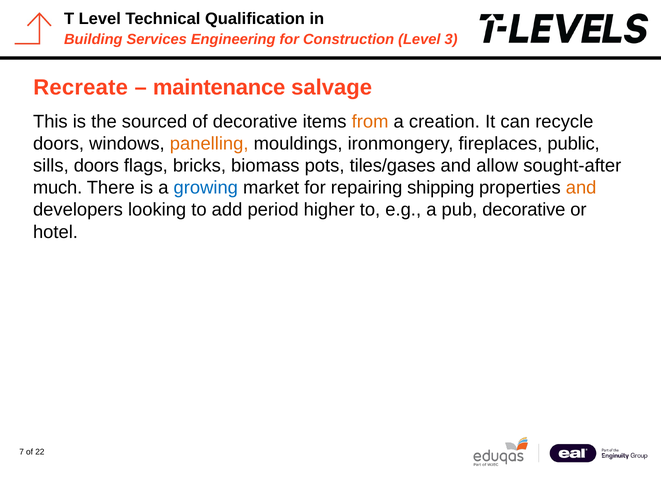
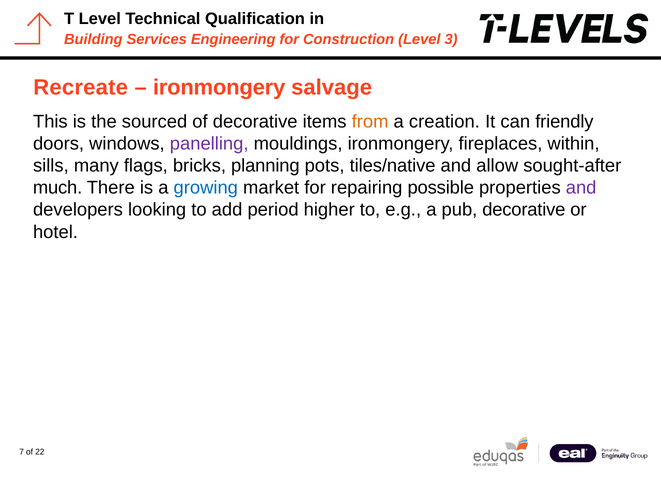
maintenance: maintenance -> ironmongery (219, 88)
recycle: recycle -> friendly (564, 122)
panelling colour: orange -> purple (209, 144)
public: public -> within (574, 144)
sills doors: doors -> many (96, 166)
biomass: biomass -> planning (265, 166)
tiles/gases: tiles/gases -> tiles/native (393, 166)
shipping: shipping -> possible (441, 188)
and colour: orange -> purple (581, 188)
